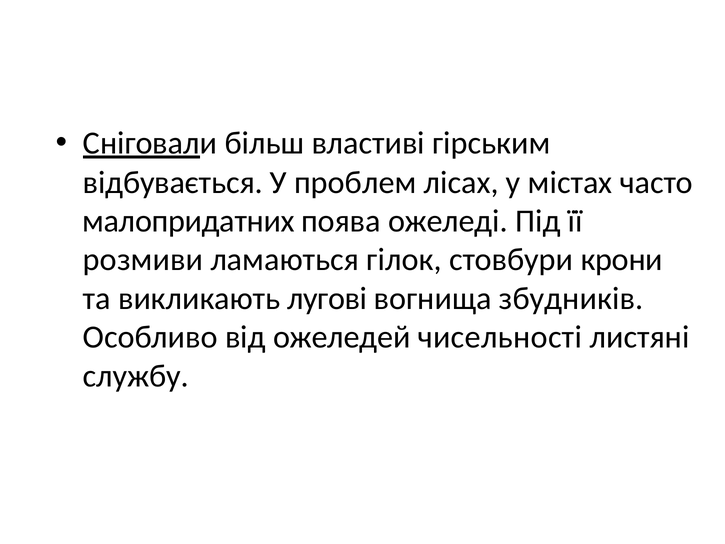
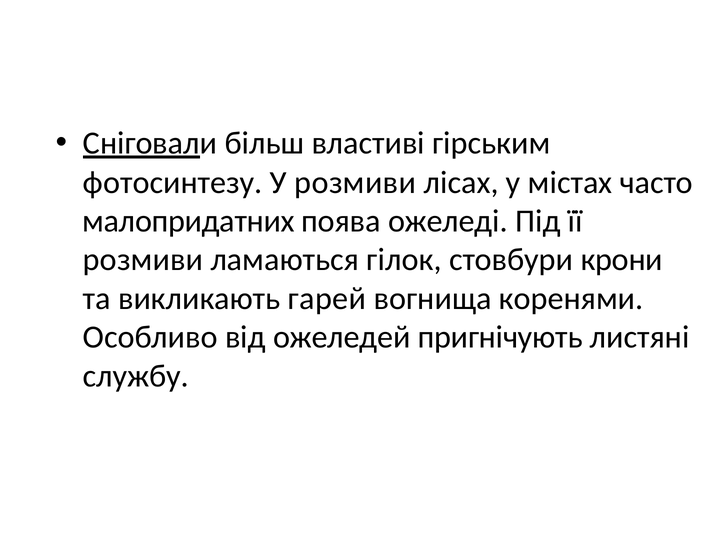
відбувається: відбувається -> фотосинтезу (173, 182)
У проблем: проблем -> розмиви (355, 182)
лугові: лугові -> гарей (327, 298)
збудників: збудників -> коренями (571, 298)
чисельності: чисельності -> пригнічують (500, 337)
